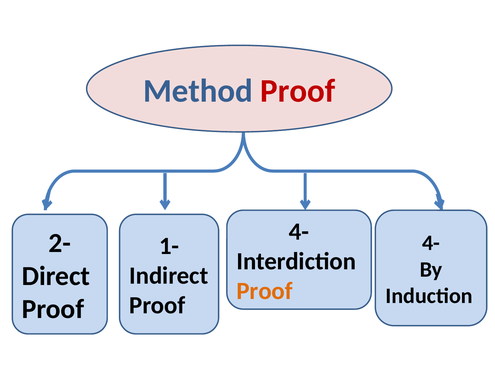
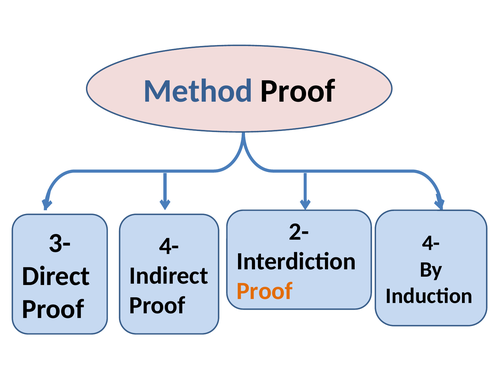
Proof colour: red -> black (298, 91)
4-: 4- -> 2- (299, 232)
2-: 2- -> 3- (60, 243)
1-: 1- -> 4- (169, 246)
